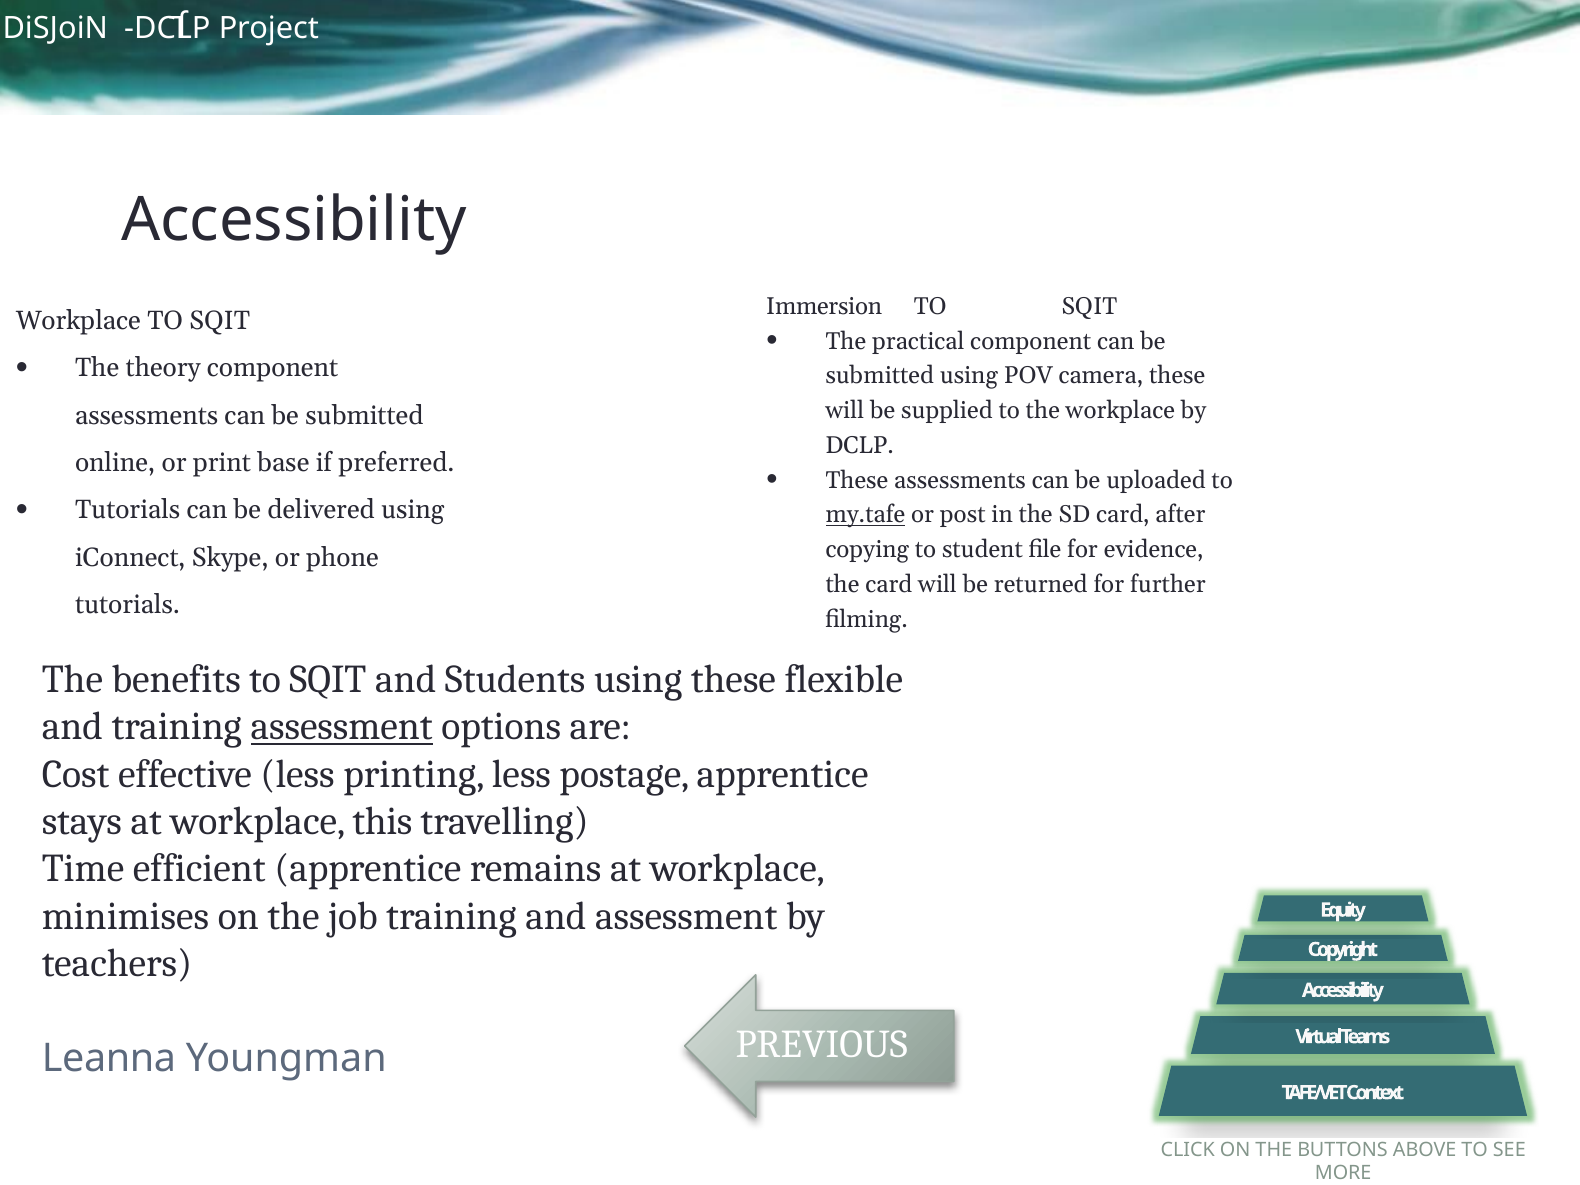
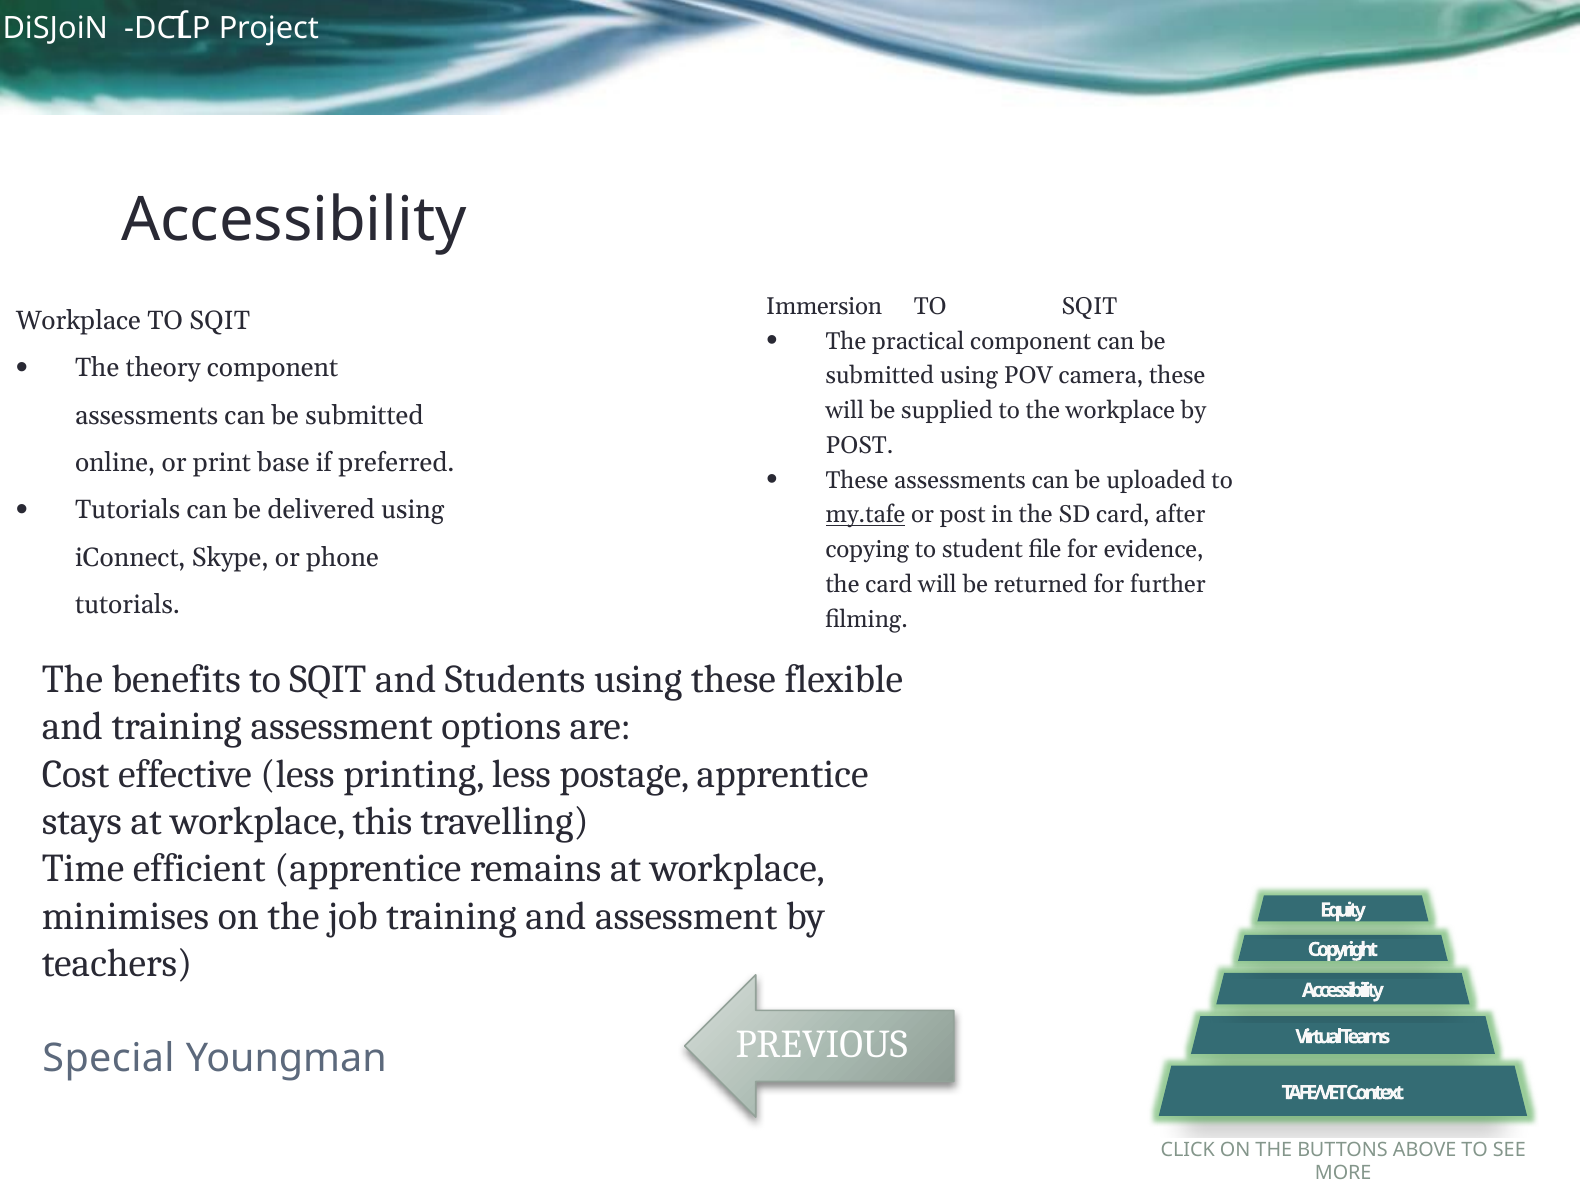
DCLP: DCLP -> POST (859, 445)
assessment underline: present -> none (342, 727)
Leanna: Leanna -> Special (109, 1059)
